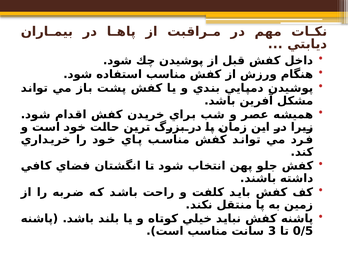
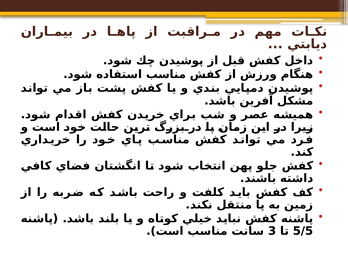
0/5: 0/5 -> 5/5 (303, 231)
